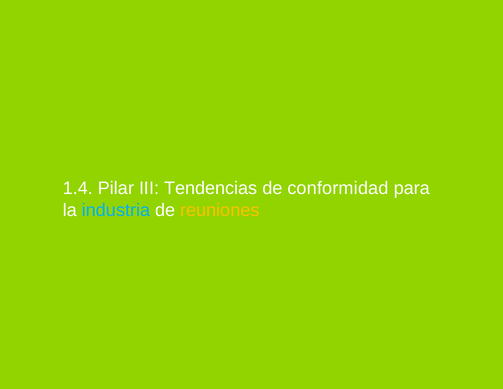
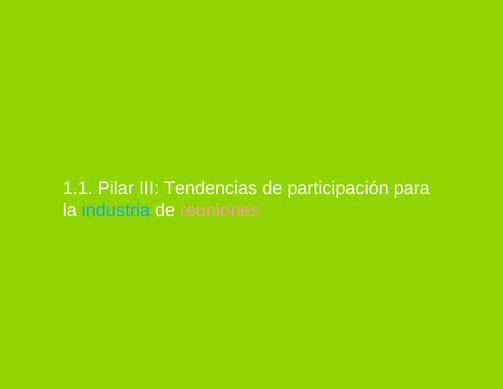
1.4: 1.4 -> 1.1 (78, 188)
conformidad: conformidad -> participación (338, 188)
reuniones colour: yellow -> pink (220, 210)
